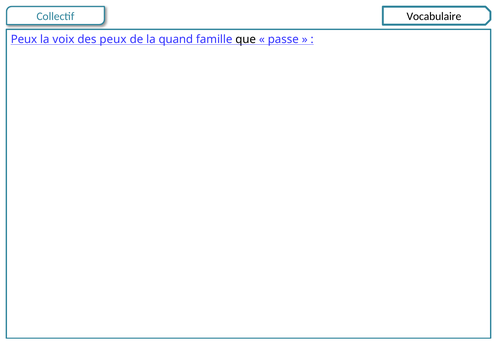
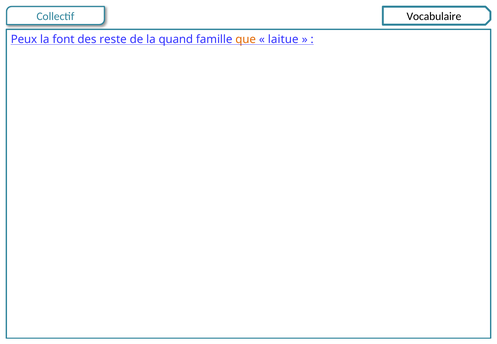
voix: voix -> font (63, 39)
des peux: peux -> reste (113, 39)
que colour: black -> orange (246, 39)
passe: passe -> laitue (283, 39)
